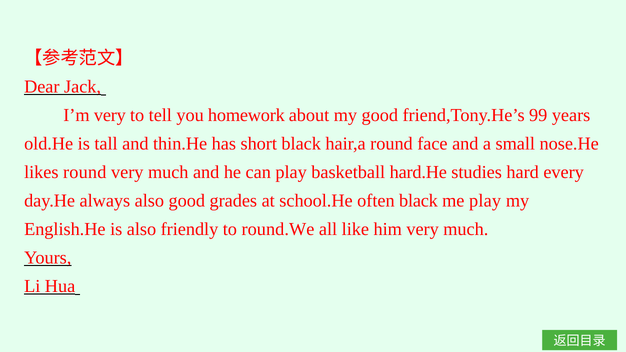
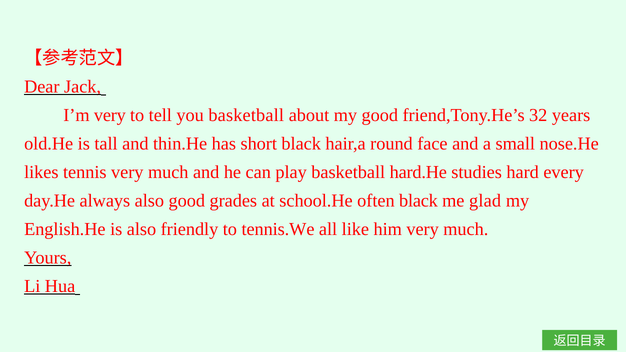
you homework: homework -> basketball (246, 115)
99: 99 -> 32 (538, 115)
likes round: round -> tennis (85, 172)
me play: play -> glad (485, 201)
round.We: round.We -> tennis.We (278, 229)
